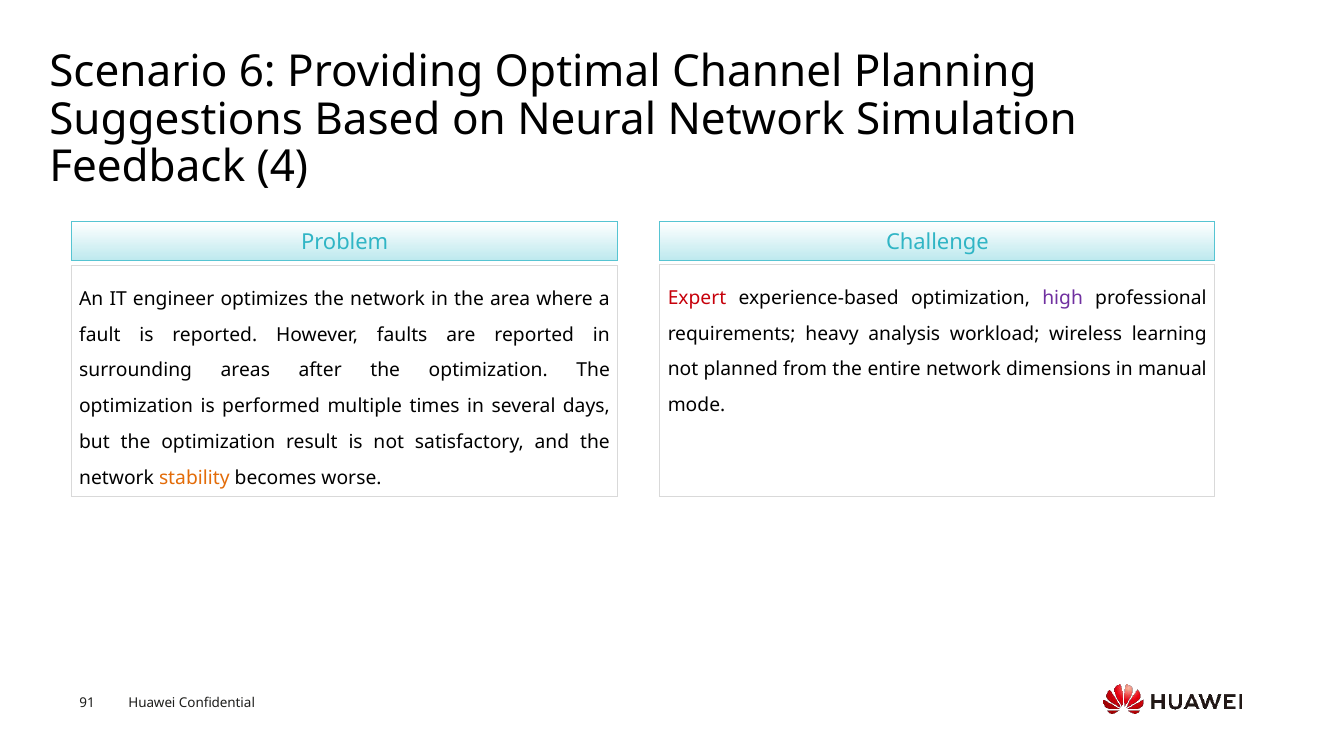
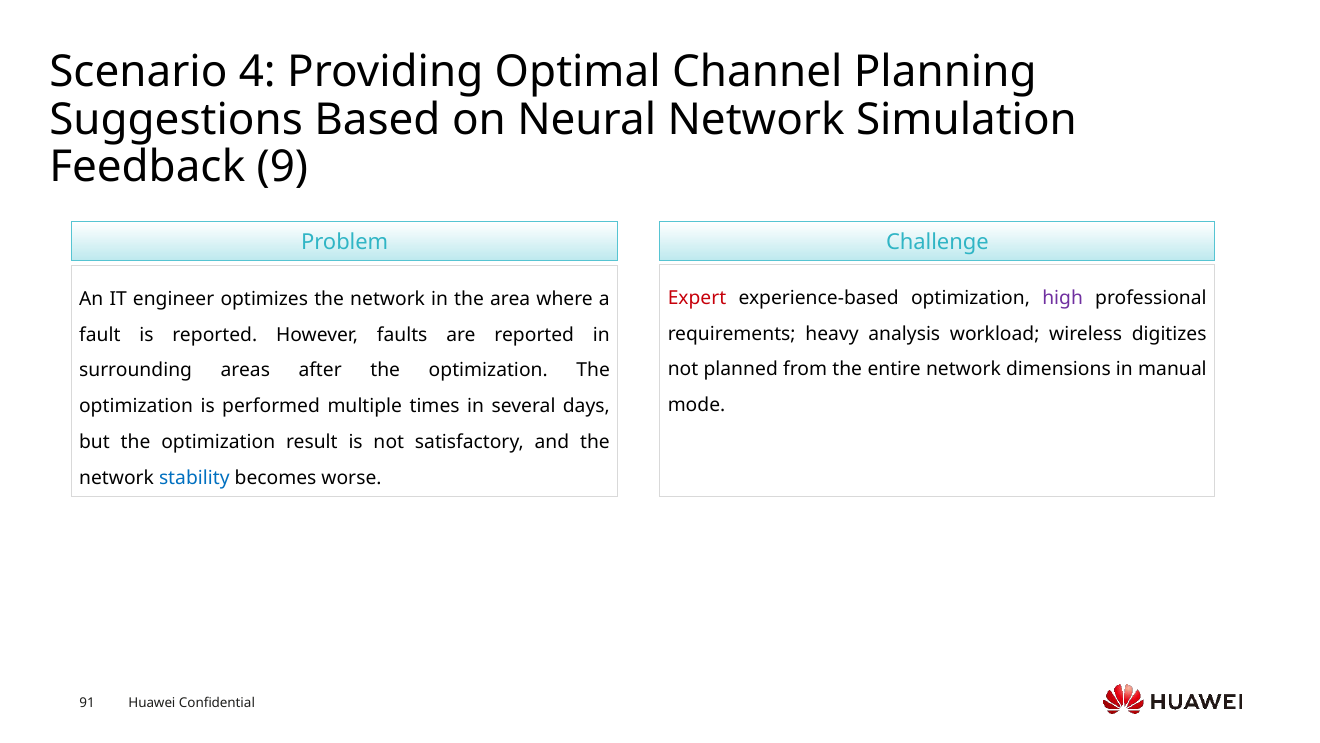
6: 6 -> 4 (257, 72)
4: 4 -> 9 (282, 167)
learning: learning -> digitizes (1169, 334)
stability colour: orange -> blue (194, 477)
